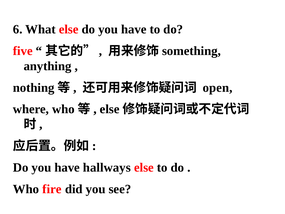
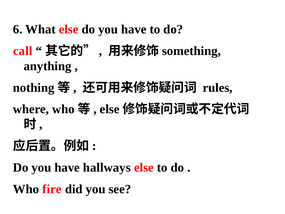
five: five -> call (23, 51)
open: open -> rules (218, 88)
